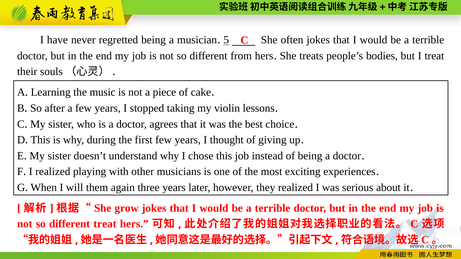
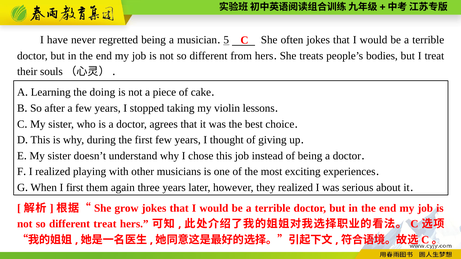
music: music -> doing (102, 92)
I will: will -> first (75, 188)
